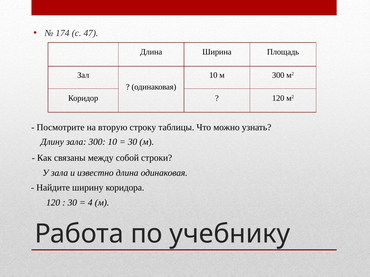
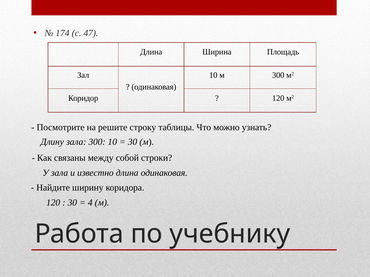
вторую: вторую -> решите (113, 128)
